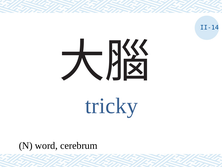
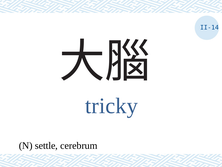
word: word -> settle (46, 145)
